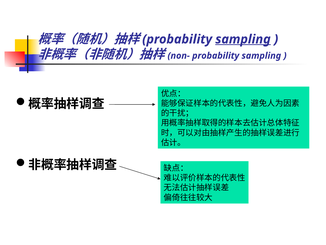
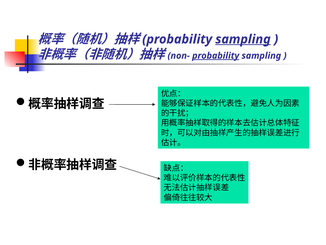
probability underline: none -> present (216, 56)
